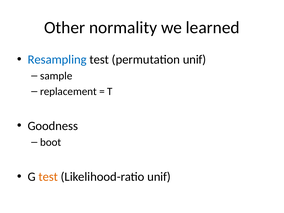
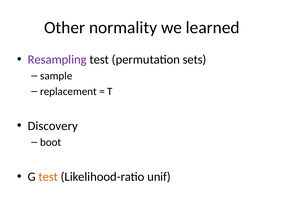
Resampling colour: blue -> purple (57, 60)
permutation unif: unif -> sets (194, 60)
Goodness: Goodness -> Discovery (53, 126)
